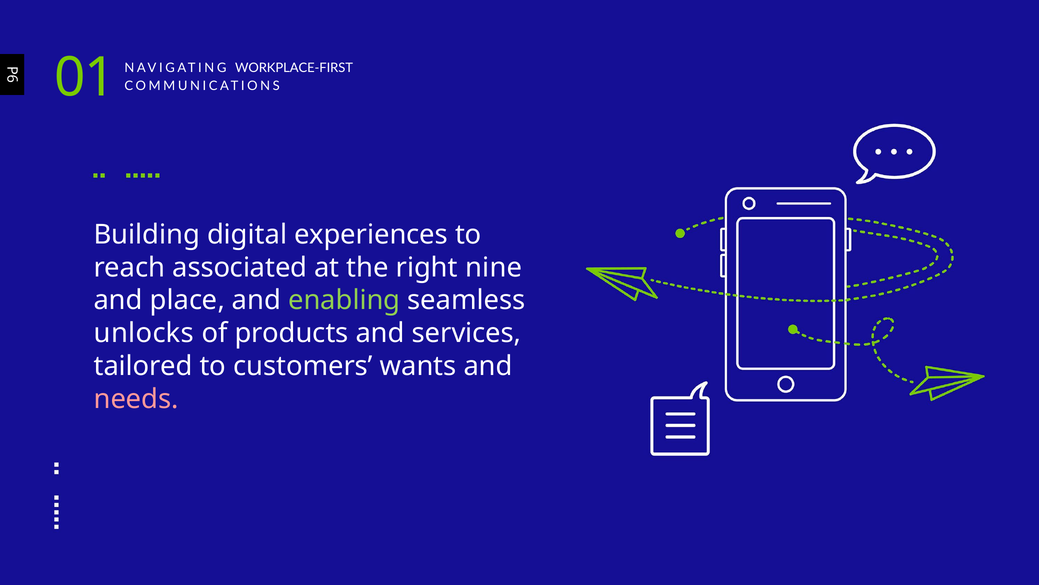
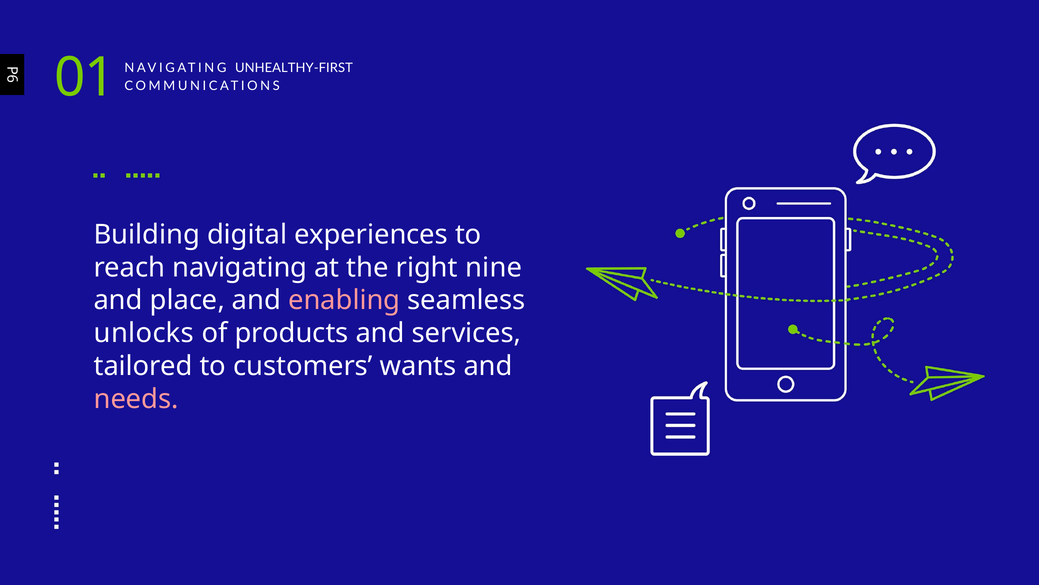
WORKPLACE-FIRST: WORKPLACE-FIRST -> UNHEALTHY-FIRST (294, 68)
reach associated: associated -> navigating (240, 267)
enabling colour: light green -> pink (344, 300)
